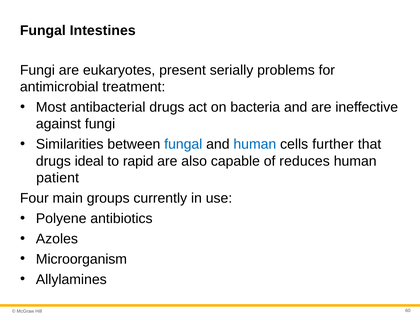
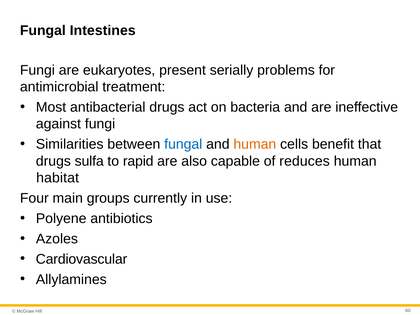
human colour: blue -> orange (255, 144)
further: further -> benefit (333, 144)
ideal: ideal -> sulfa (89, 161)
patient: patient -> habitat (58, 178)
Microorganism: Microorganism -> Cardiovascular (81, 259)
